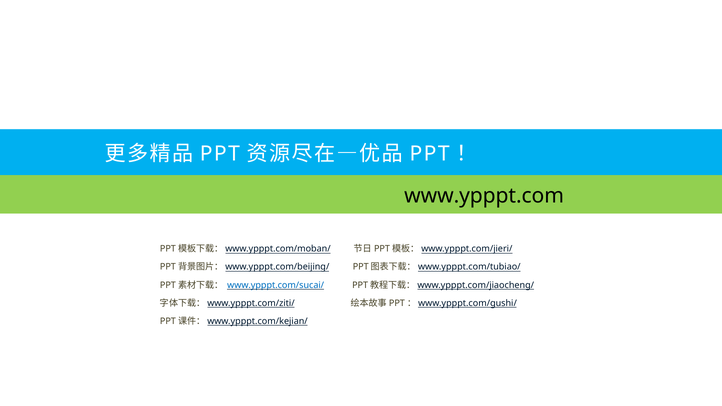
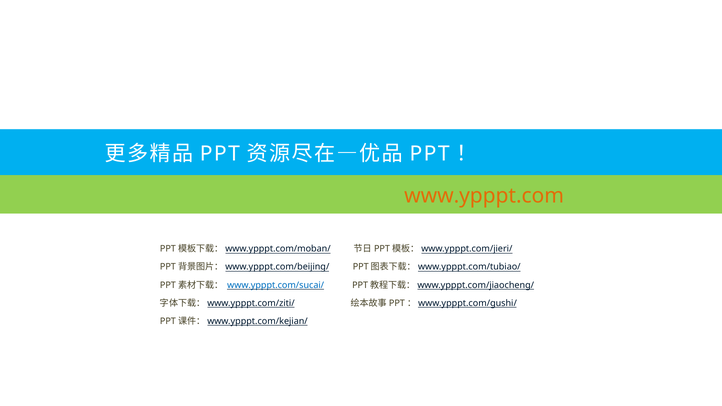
www.ypppt.com colour: black -> orange (484, 196)
